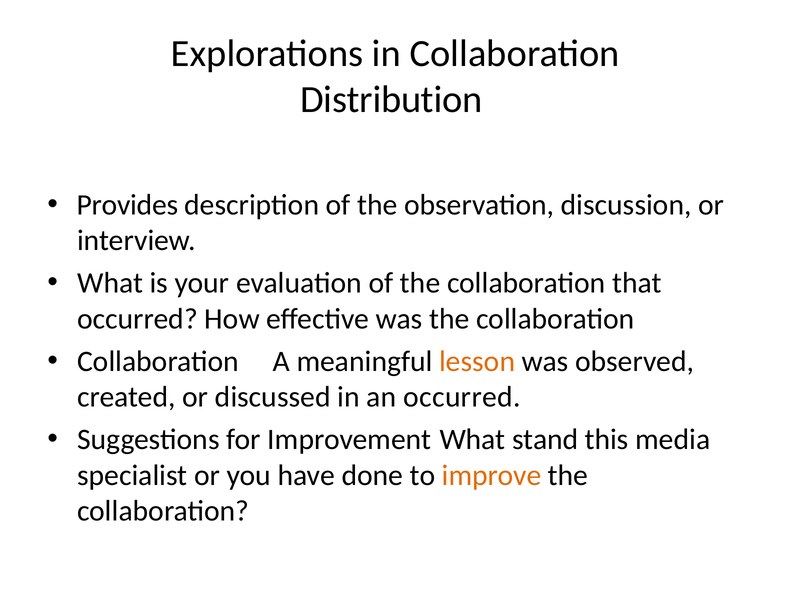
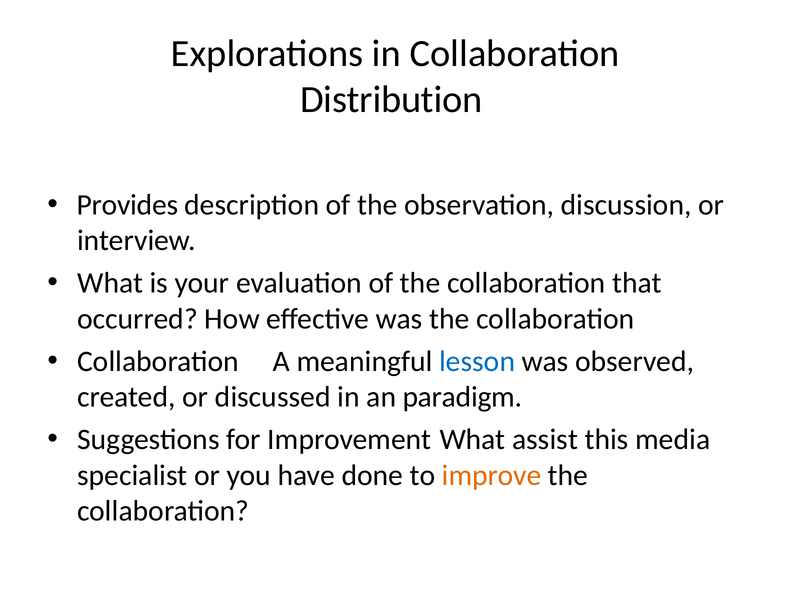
lesson colour: orange -> blue (477, 362)
an occurred: occurred -> paradigm (462, 397)
stand: stand -> assist (545, 440)
